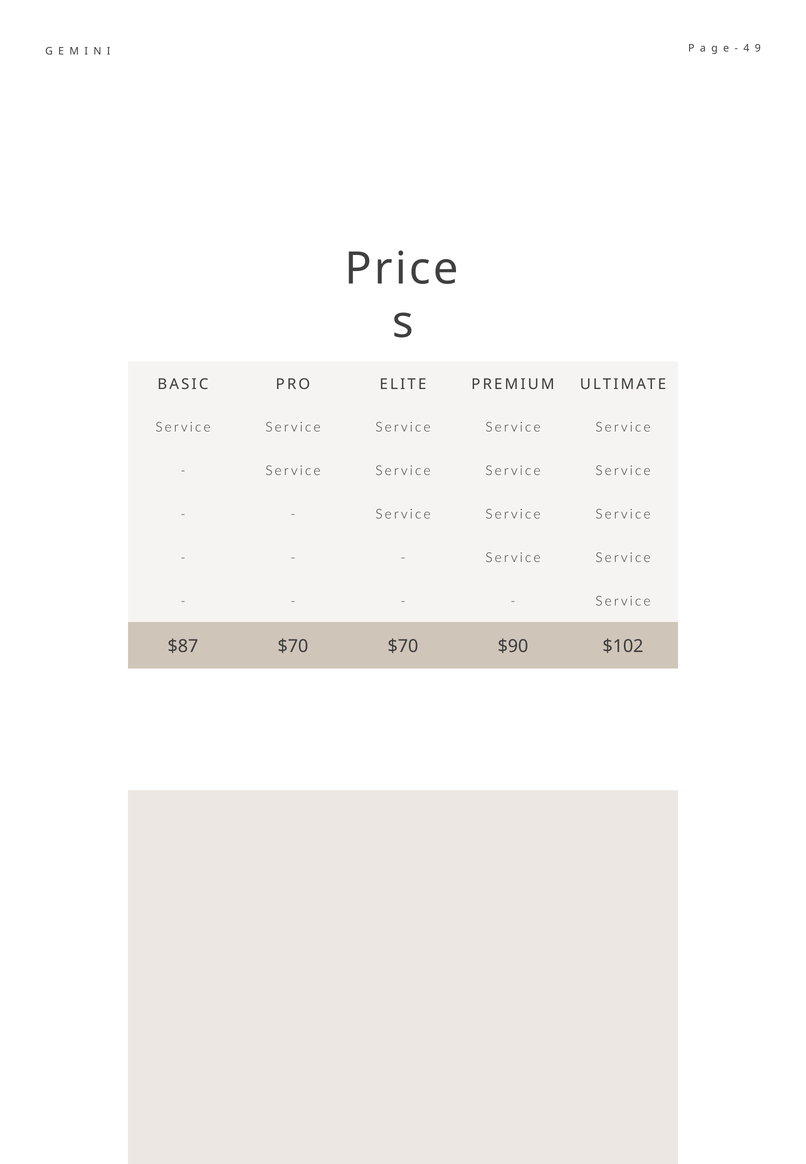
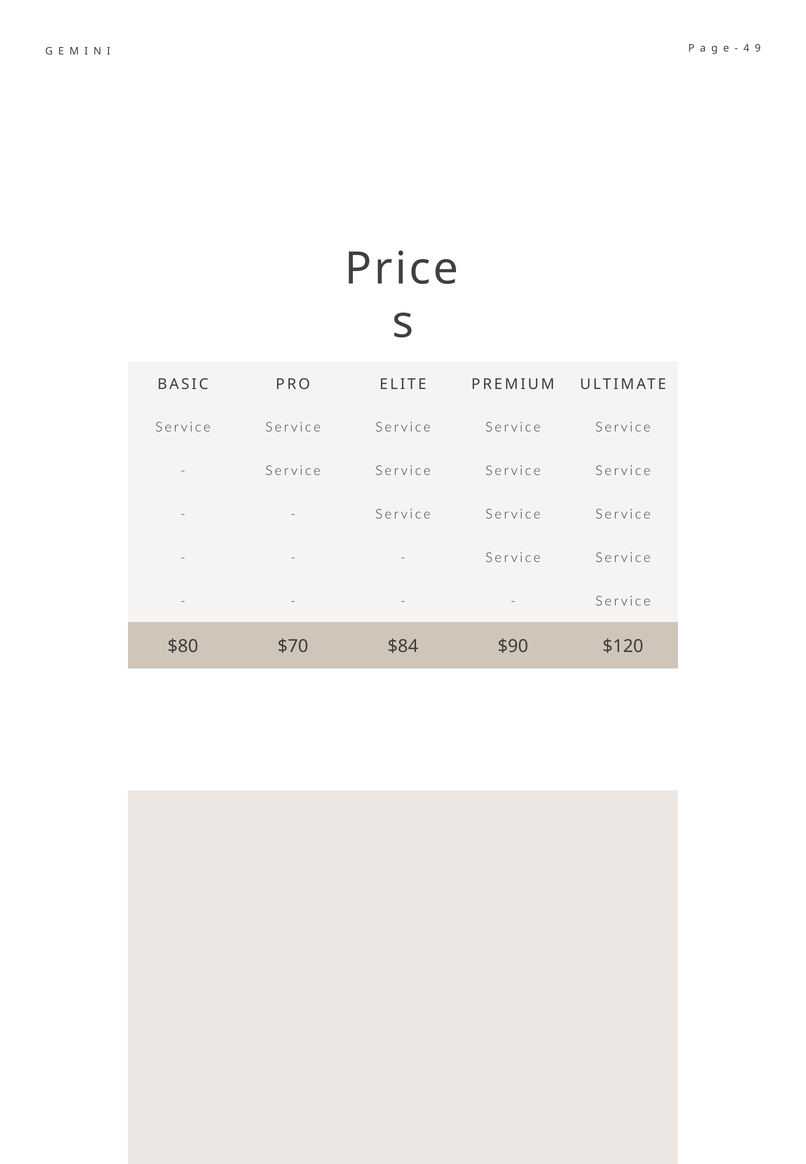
$87: $87 -> $80 (183, 646)
$70 $70: $70 -> $84 (403, 646)
$102: $102 -> $120 (623, 646)
